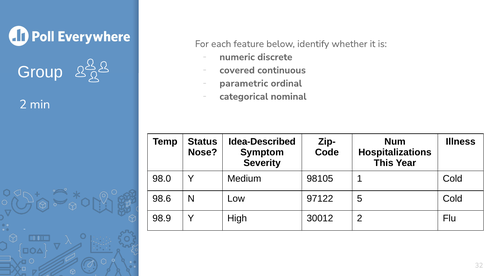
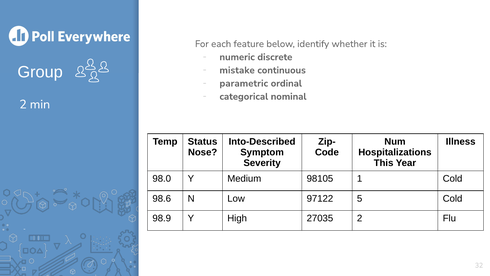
covered: covered -> mistake (237, 70)
Idea-Described: Idea-Described -> Into-Described (262, 141)
30012: 30012 -> 27035 (320, 218)
